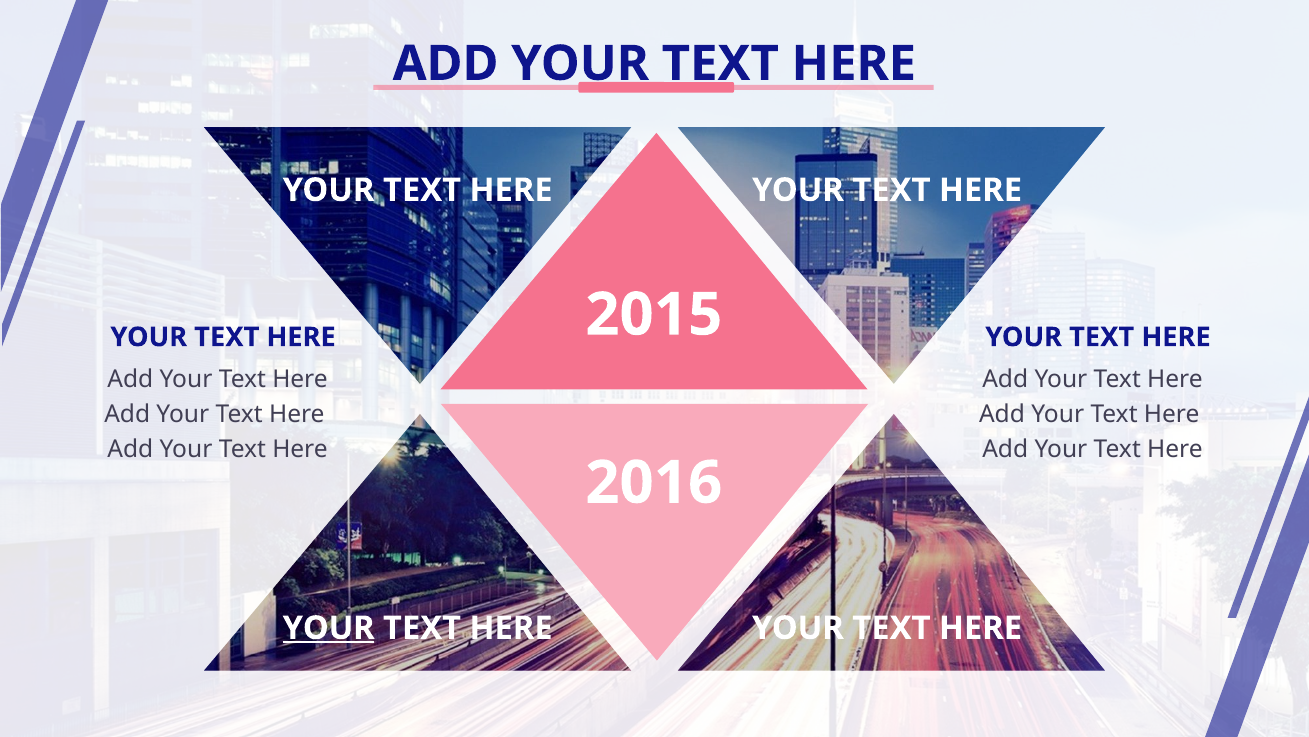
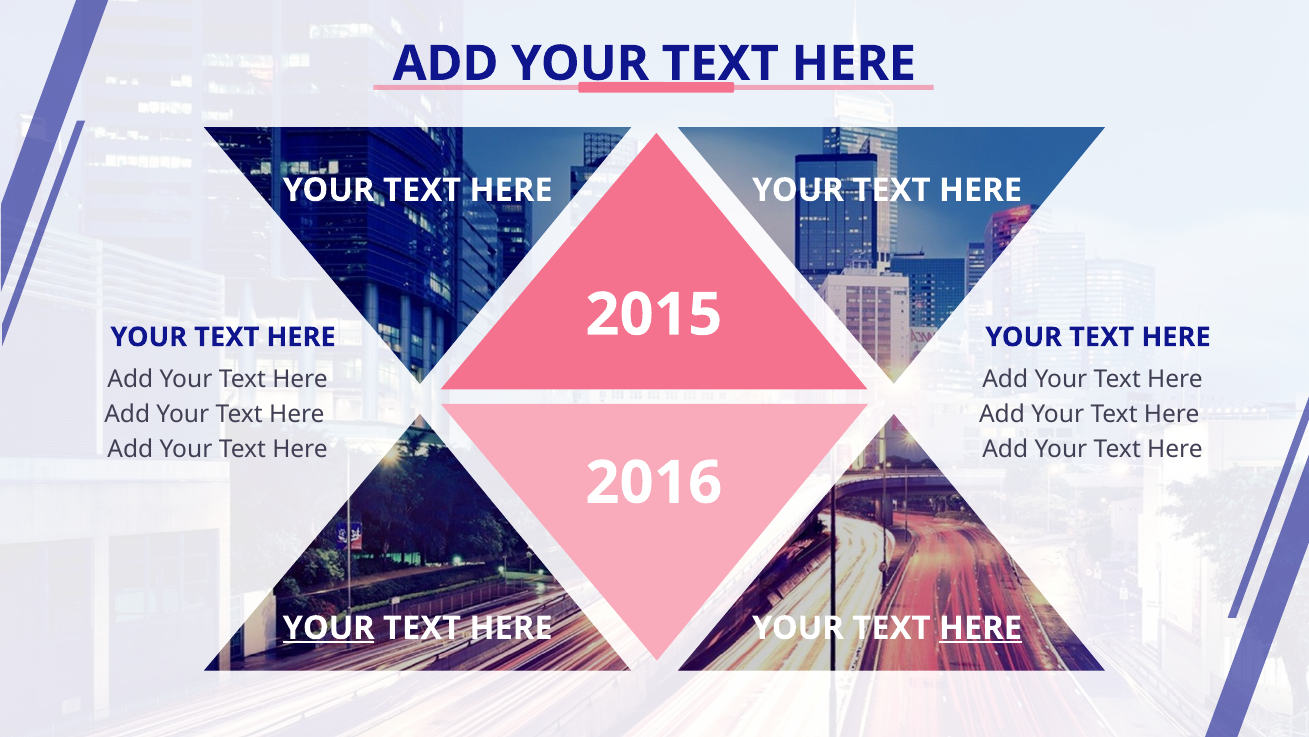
HERE underline: none -> present (980, 628)
